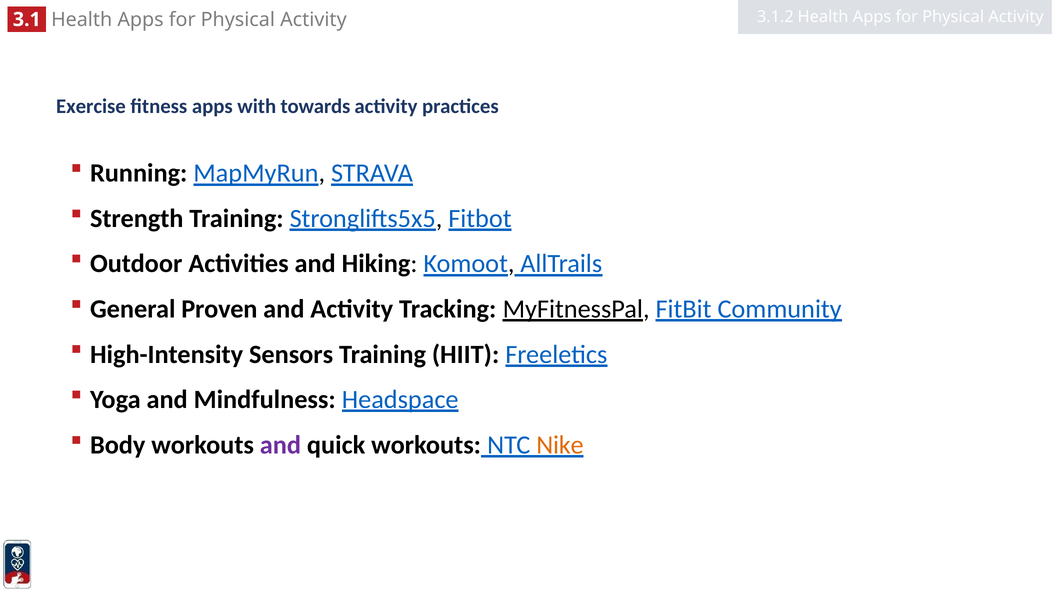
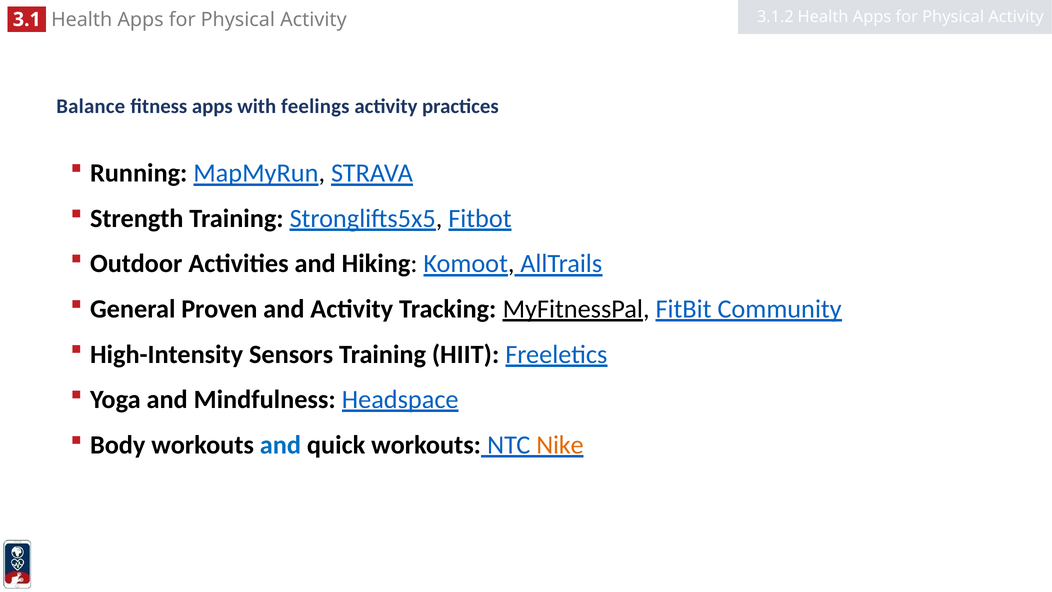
Exercise: Exercise -> Balance (91, 106)
towards: towards -> feelings (315, 106)
and colour: purple -> blue (280, 445)
